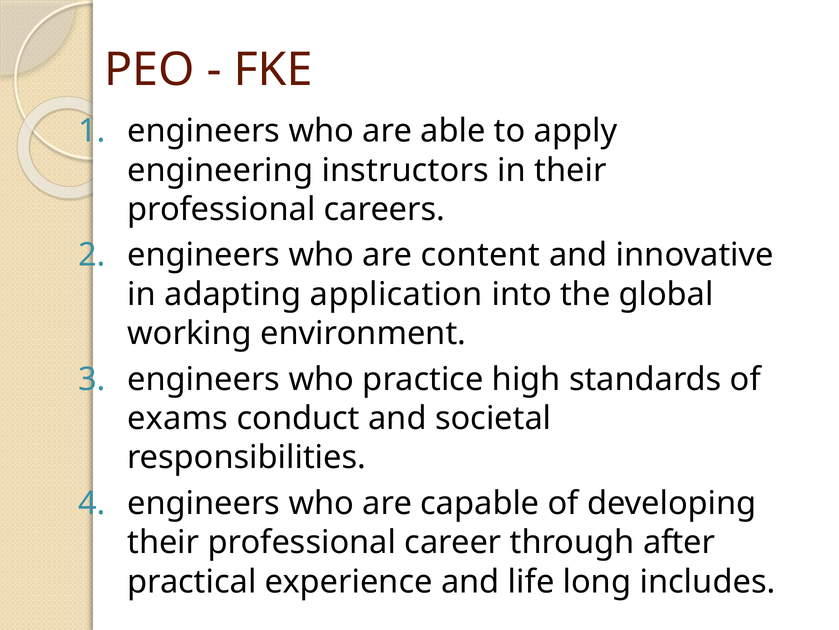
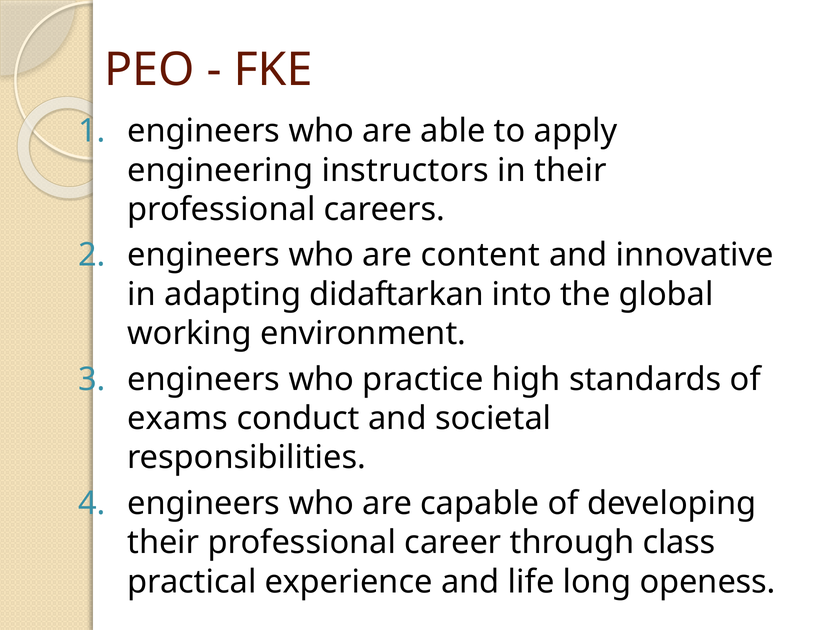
application: application -> didaftarkan (397, 294)
after: after -> class (679, 542)
includes: includes -> openess (708, 581)
